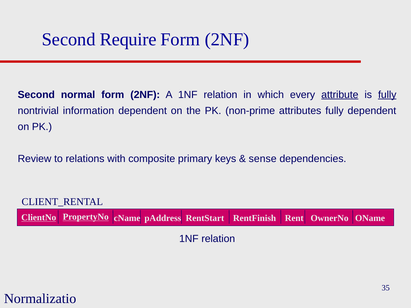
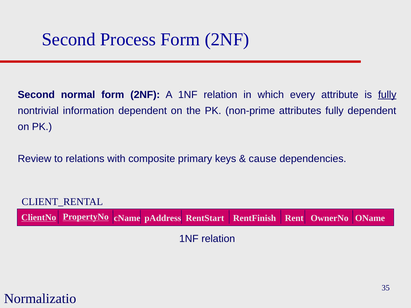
Require: Require -> Process (128, 40)
attribute underline: present -> none (340, 95)
sense: sense -> cause (263, 159)
